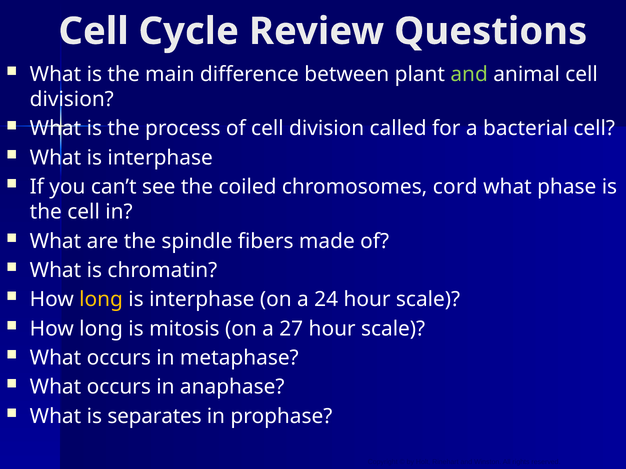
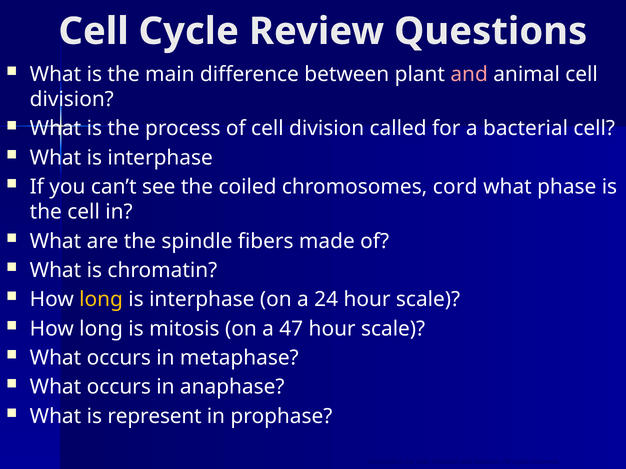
and colour: light green -> pink (469, 74)
27: 27 -> 47 (291, 329)
separates: separates -> represent (155, 417)
